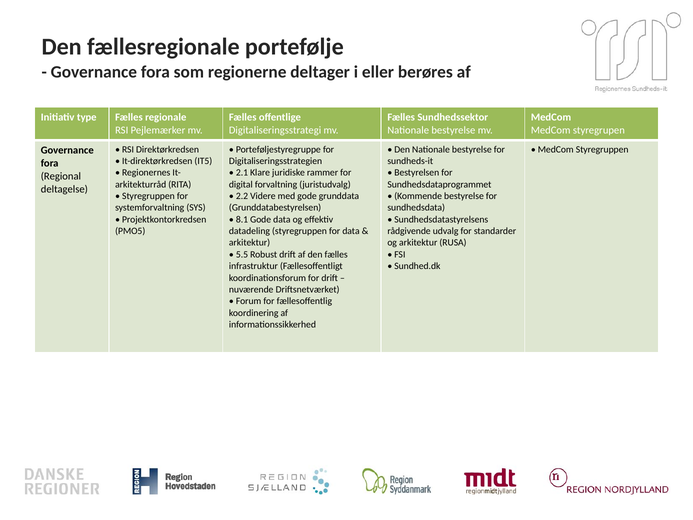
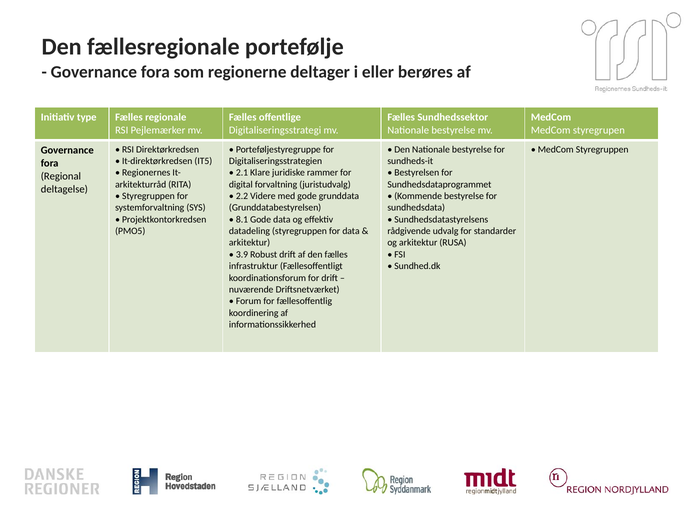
5.5: 5.5 -> 3.9 (242, 254)
